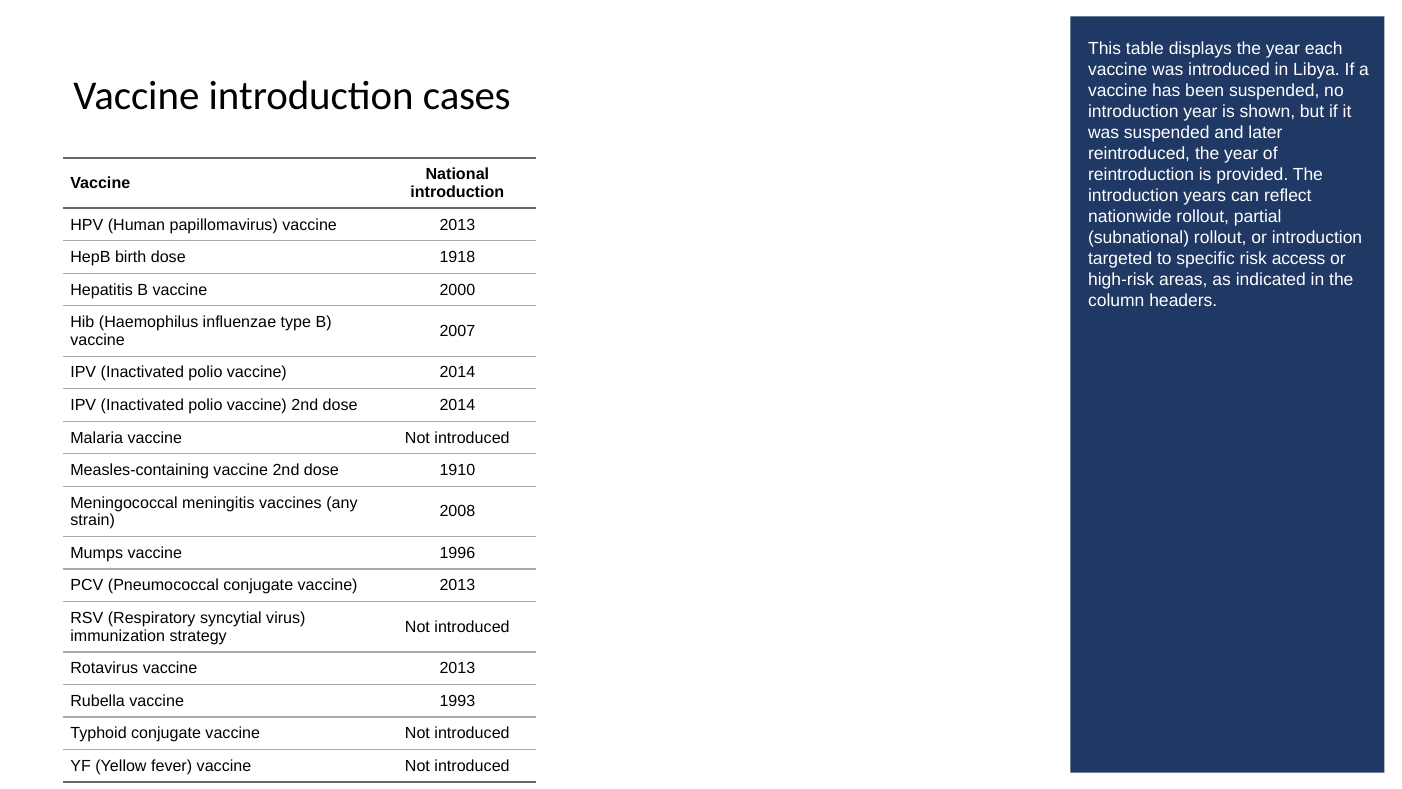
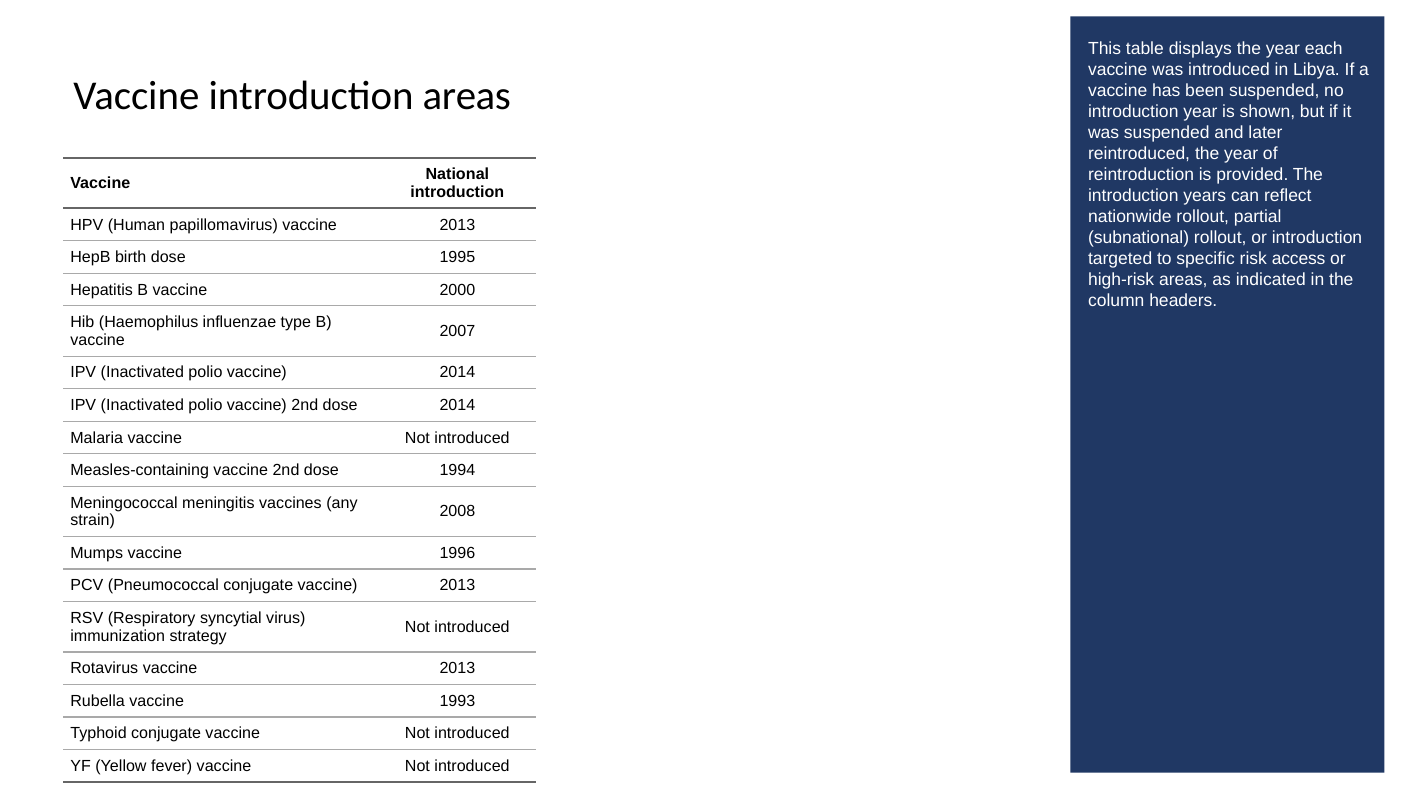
introduction cases: cases -> areas (467, 96)
1918: 1918 -> 1995 (457, 257)
1910: 1910 -> 1994 (457, 470)
